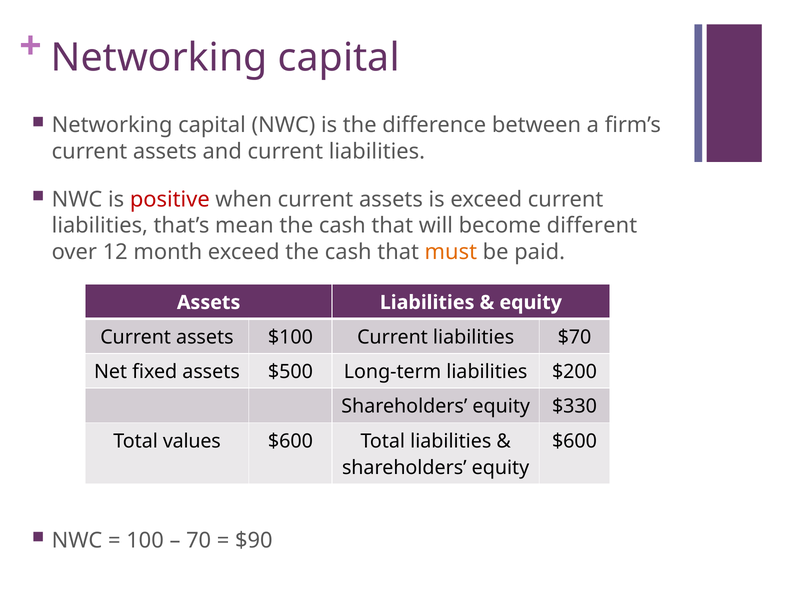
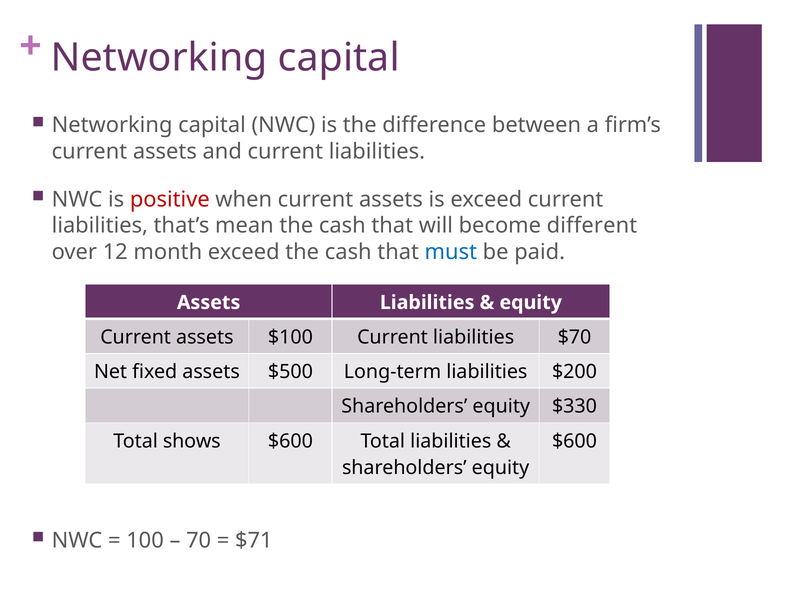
must colour: orange -> blue (451, 252)
values: values -> shows (192, 441)
$90: $90 -> $71 (254, 541)
